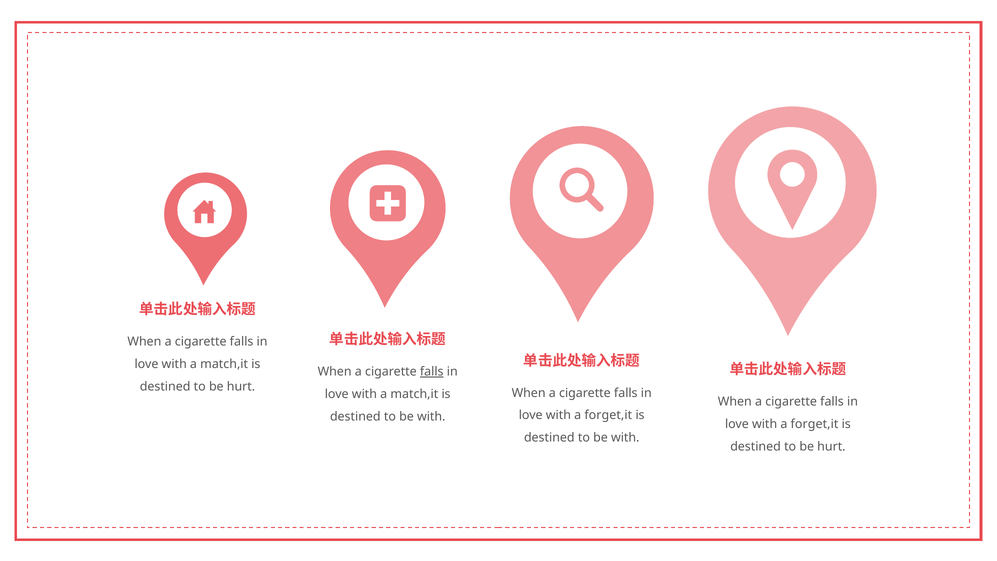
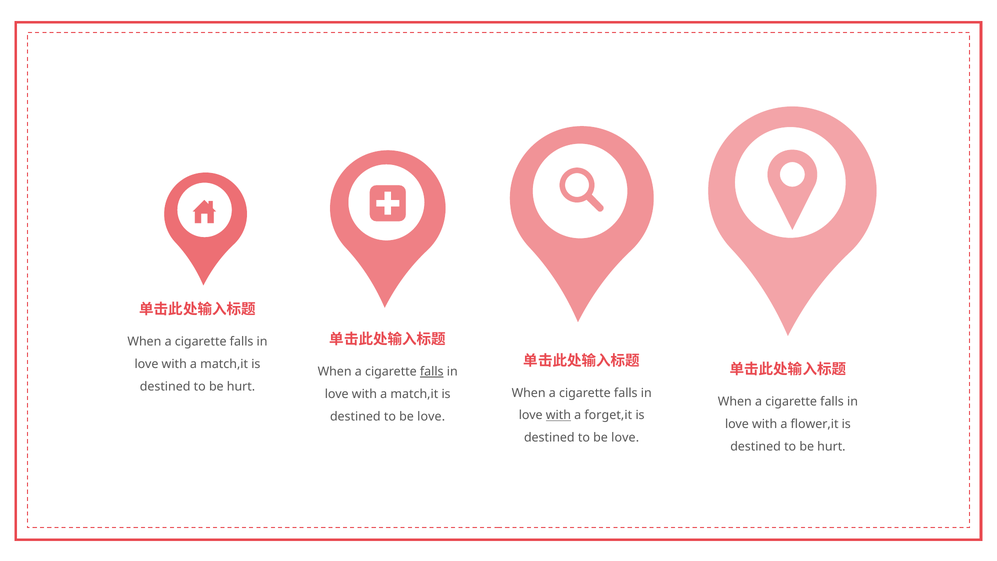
with underline: none -> present (558, 415)
with: with -> love (431, 416)
forget,it: forget,it -> flower,it (815, 424)
with: with -> love (625, 438)
